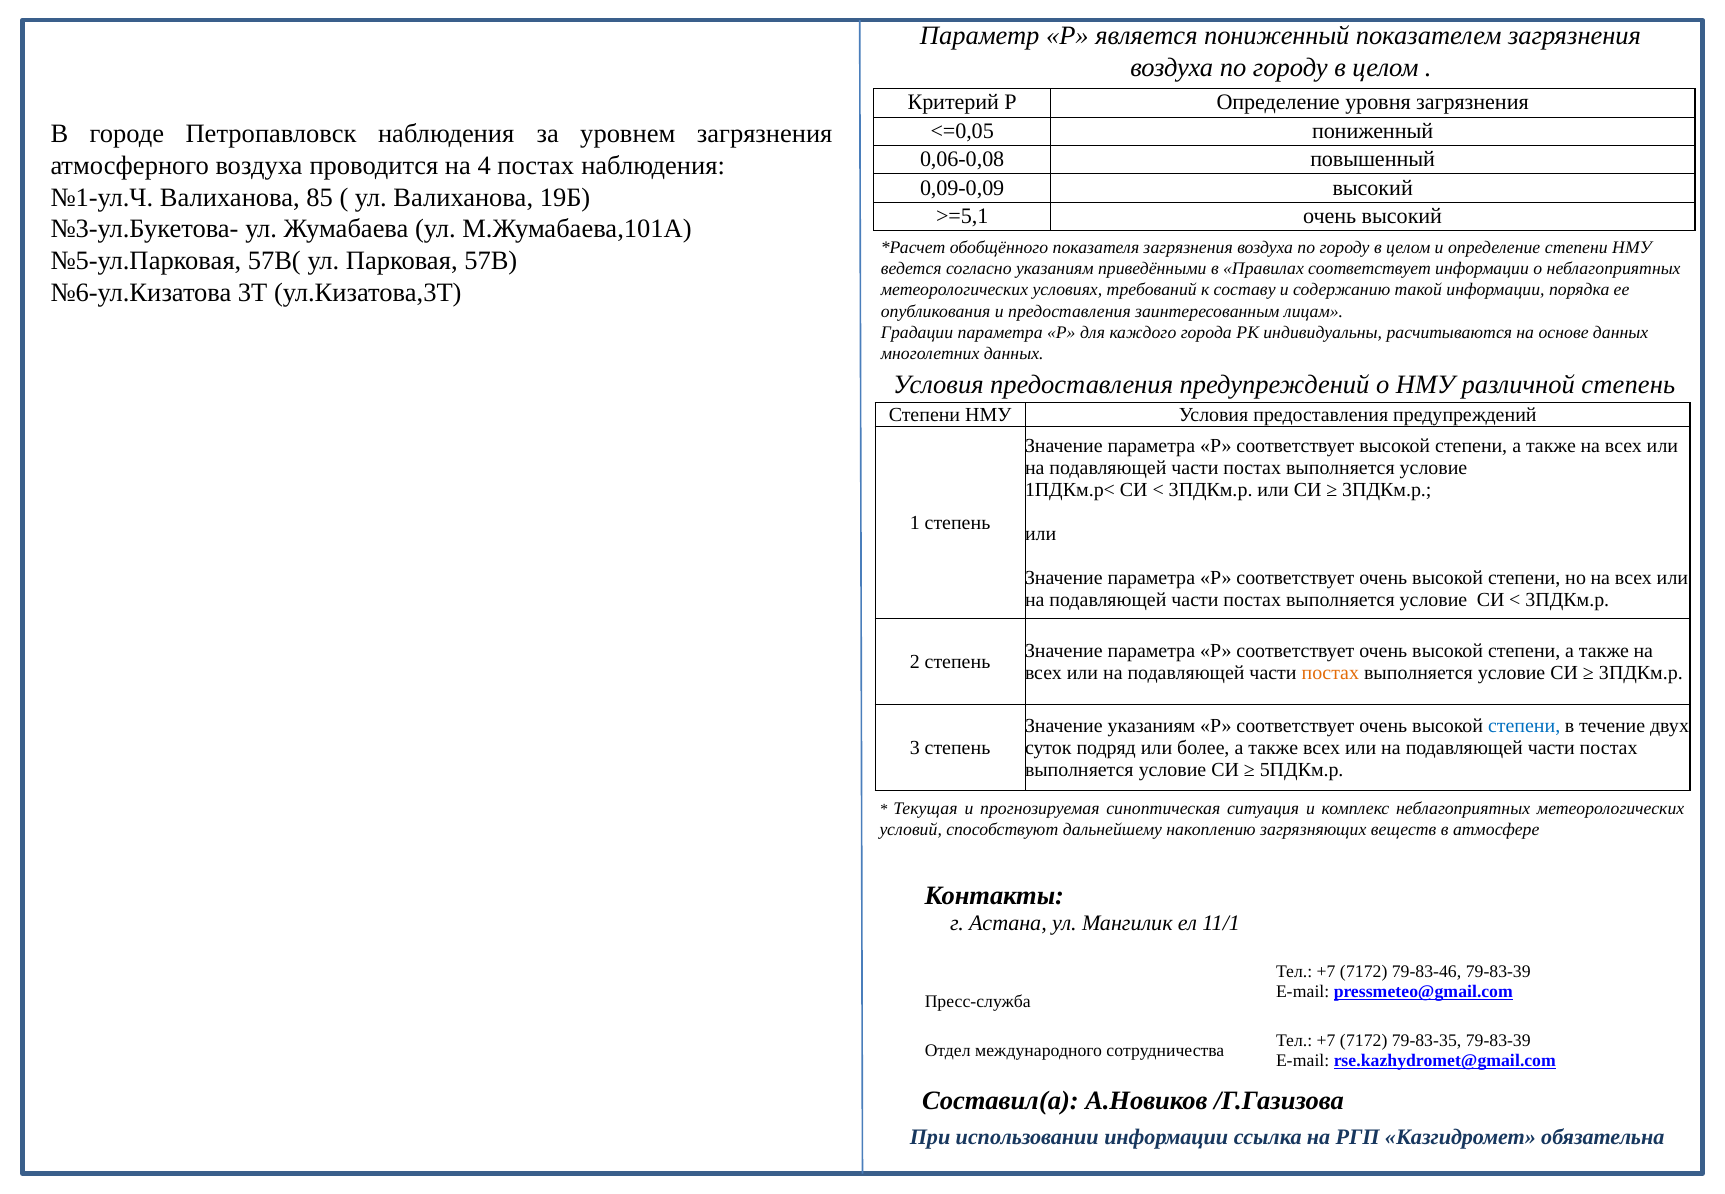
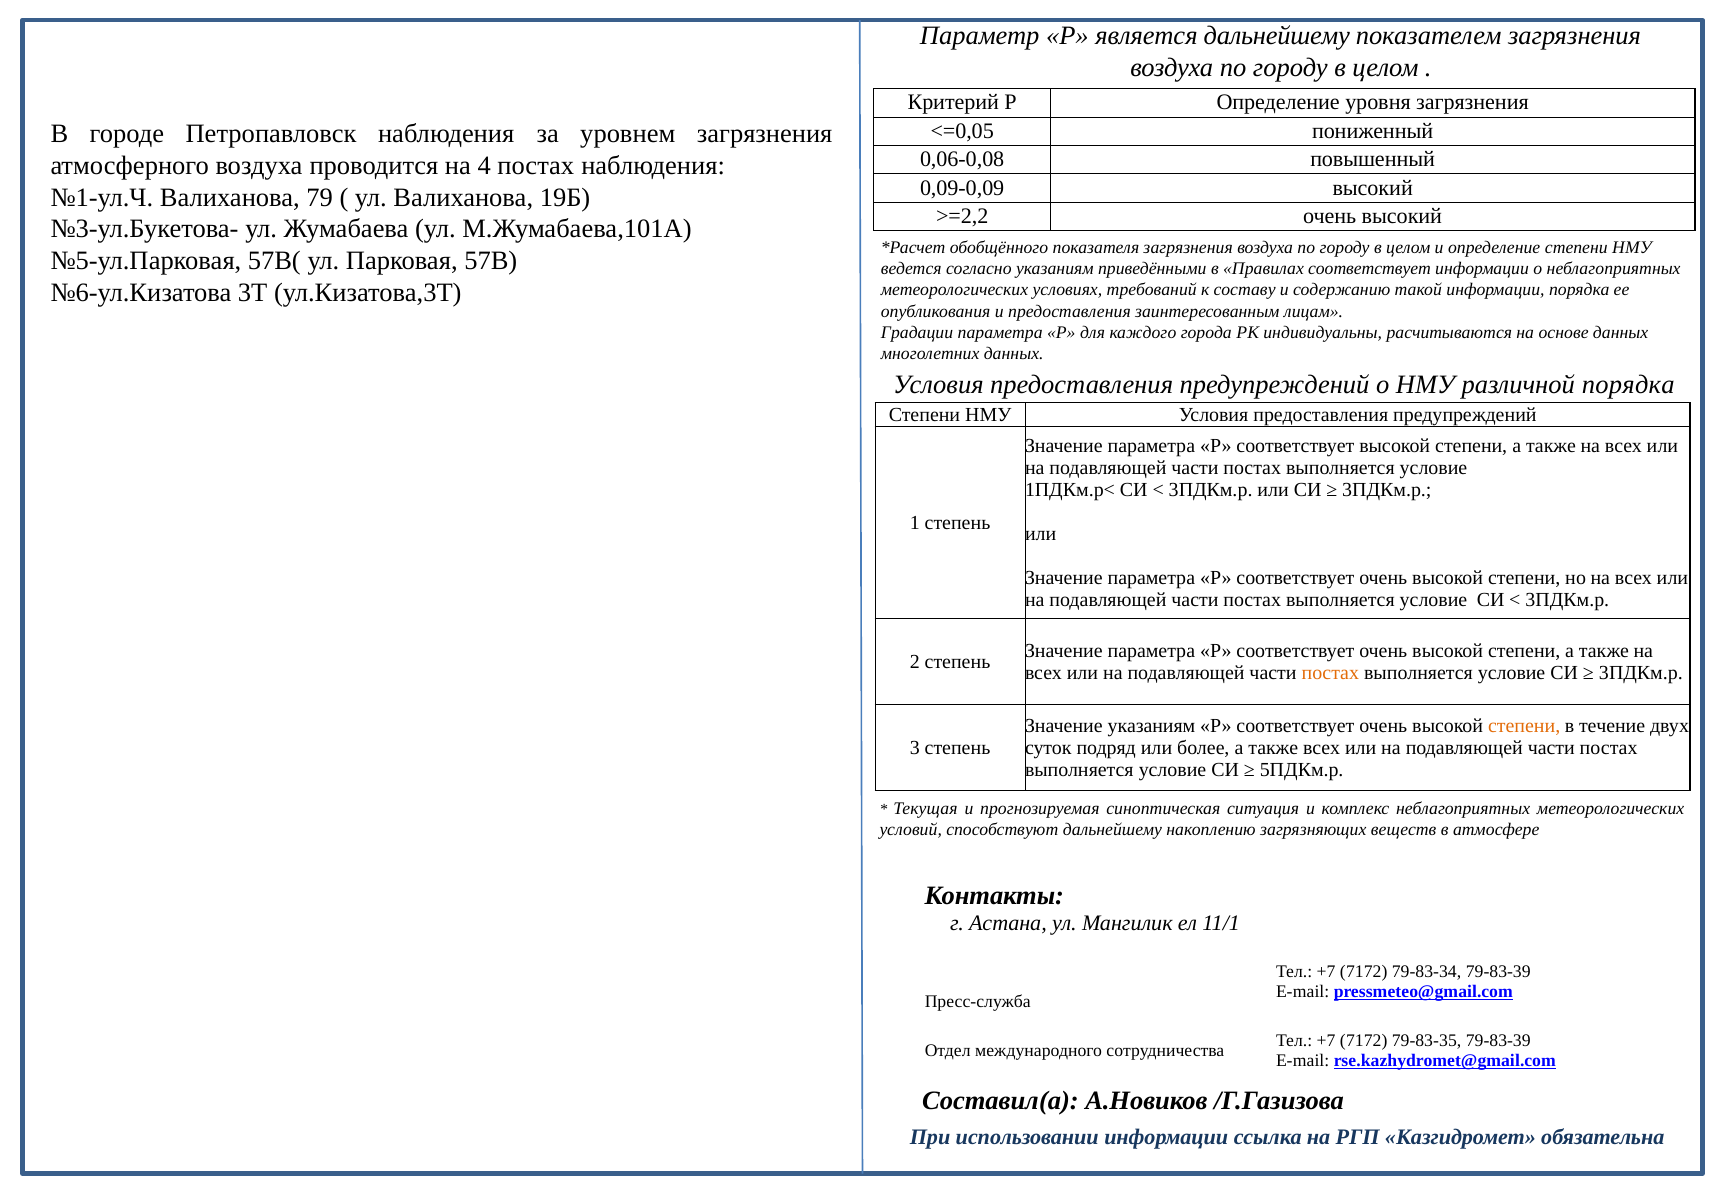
является пониженный: пониженный -> дальнейшему (1277, 35)
85: 85 -> 79 (320, 197)
>=5,1: >=5,1 -> >=2,2 (962, 216)
различной степень: степень -> порядка (1628, 385)
степени colour: blue -> orange (1524, 726)
79-83-46: 79-83-46 -> 79-83-34 (1427, 972)
